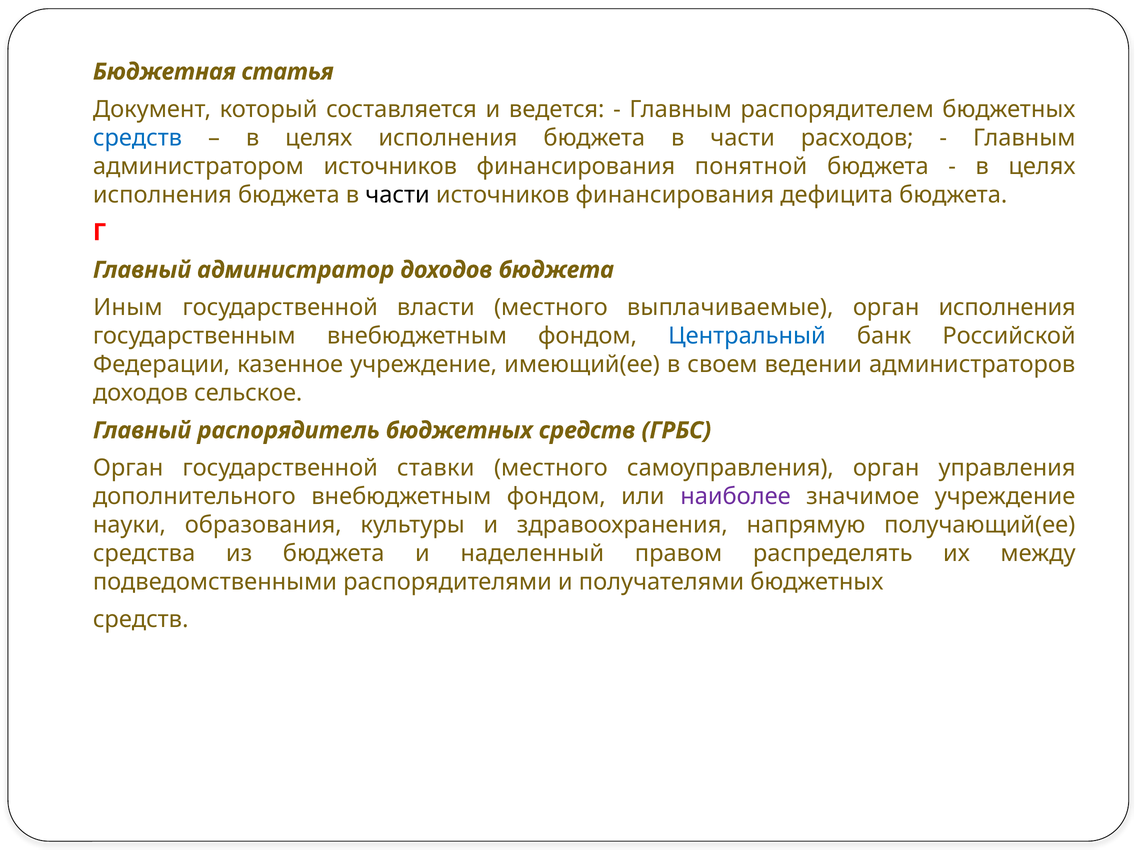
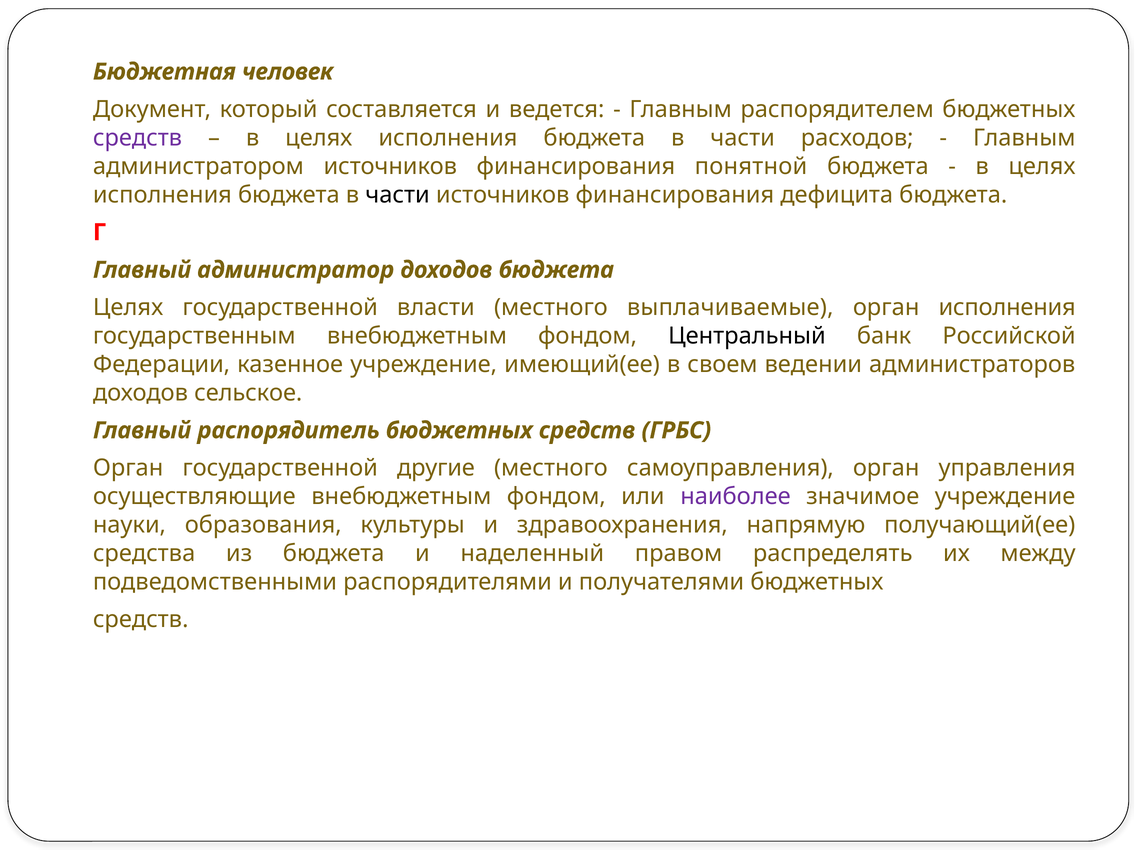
статья: статья -> человек (288, 72)
средств colour: blue -> purple (138, 138)
Иным: Иным -> Целях (128, 307)
Центральный colour: blue -> black (747, 336)
ставки: ставки -> другие (436, 468)
дополнительного: дополнительного -> осуществляющие (194, 496)
